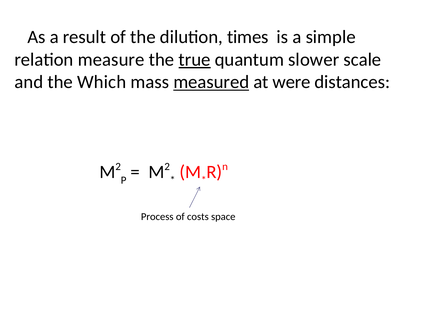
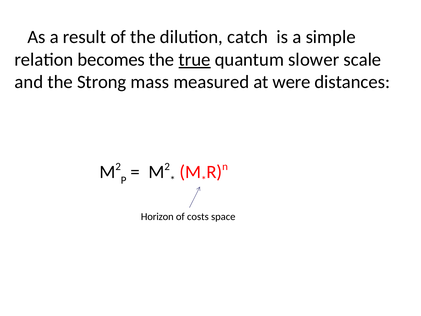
times: times -> catch (248, 37)
measure: measure -> becomes (111, 60)
Which: Which -> Strong (102, 82)
measured underline: present -> none (211, 82)
Process: Process -> Horizon (157, 217)
